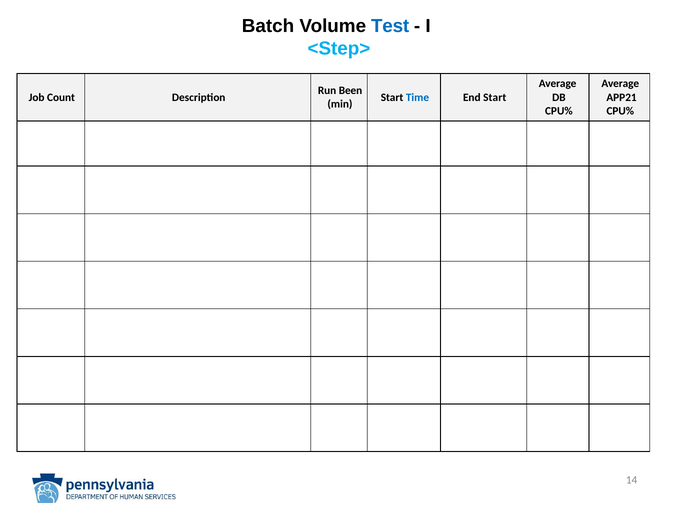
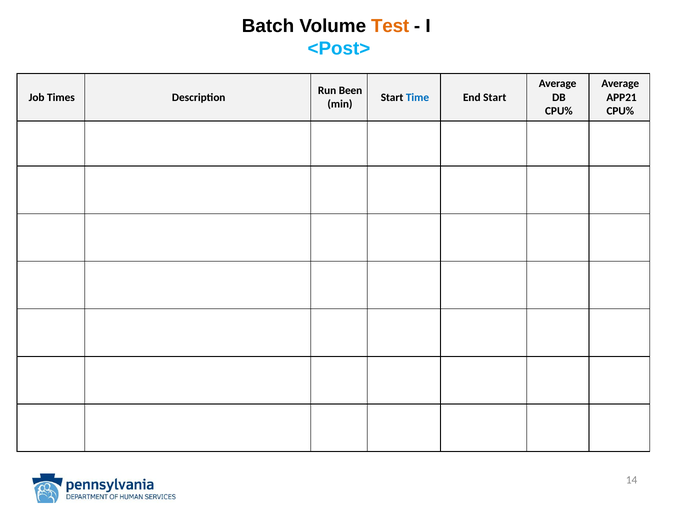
Test colour: blue -> orange (390, 26)
<Step>: <Step> -> <Post> (339, 49)
Count: Count -> Times (61, 97)
